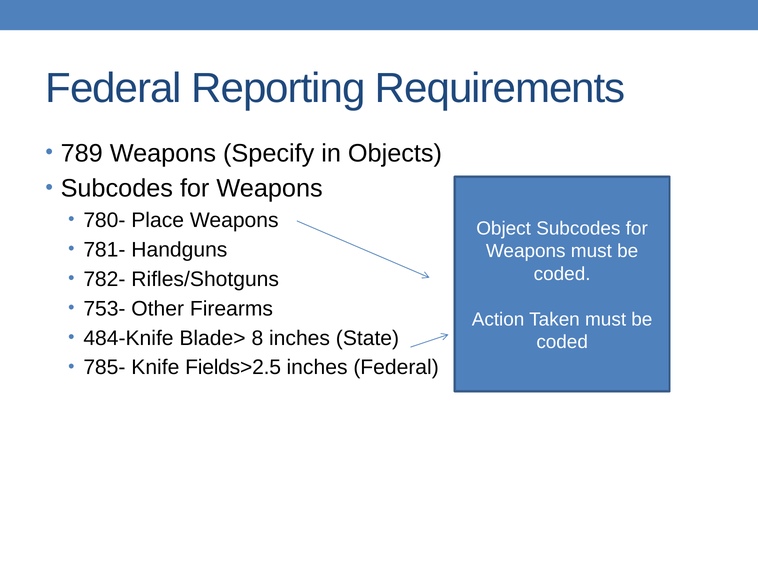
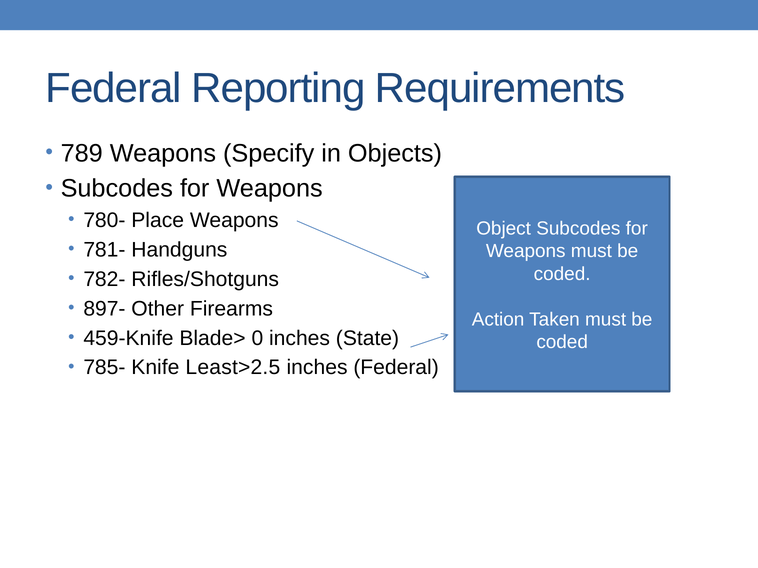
753-: 753- -> 897- (104, 309)
484-Knife: 484-Knife -> 459-Knife (128, 338)
8: 8 -> 0 (257, 338)
Fields>2.5: Fields>2.5 -> Least>2.5 (233, 368)
